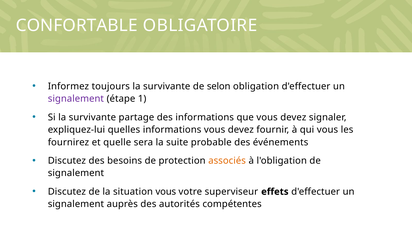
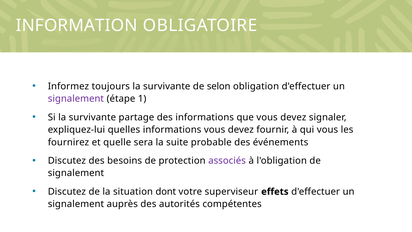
CONFORTABLE: CONFORTABLE -> INFORMATION (77, 25)
associés colour: orange -> purple (227, 161)
situation vous: vous -> dont (166, 191)
